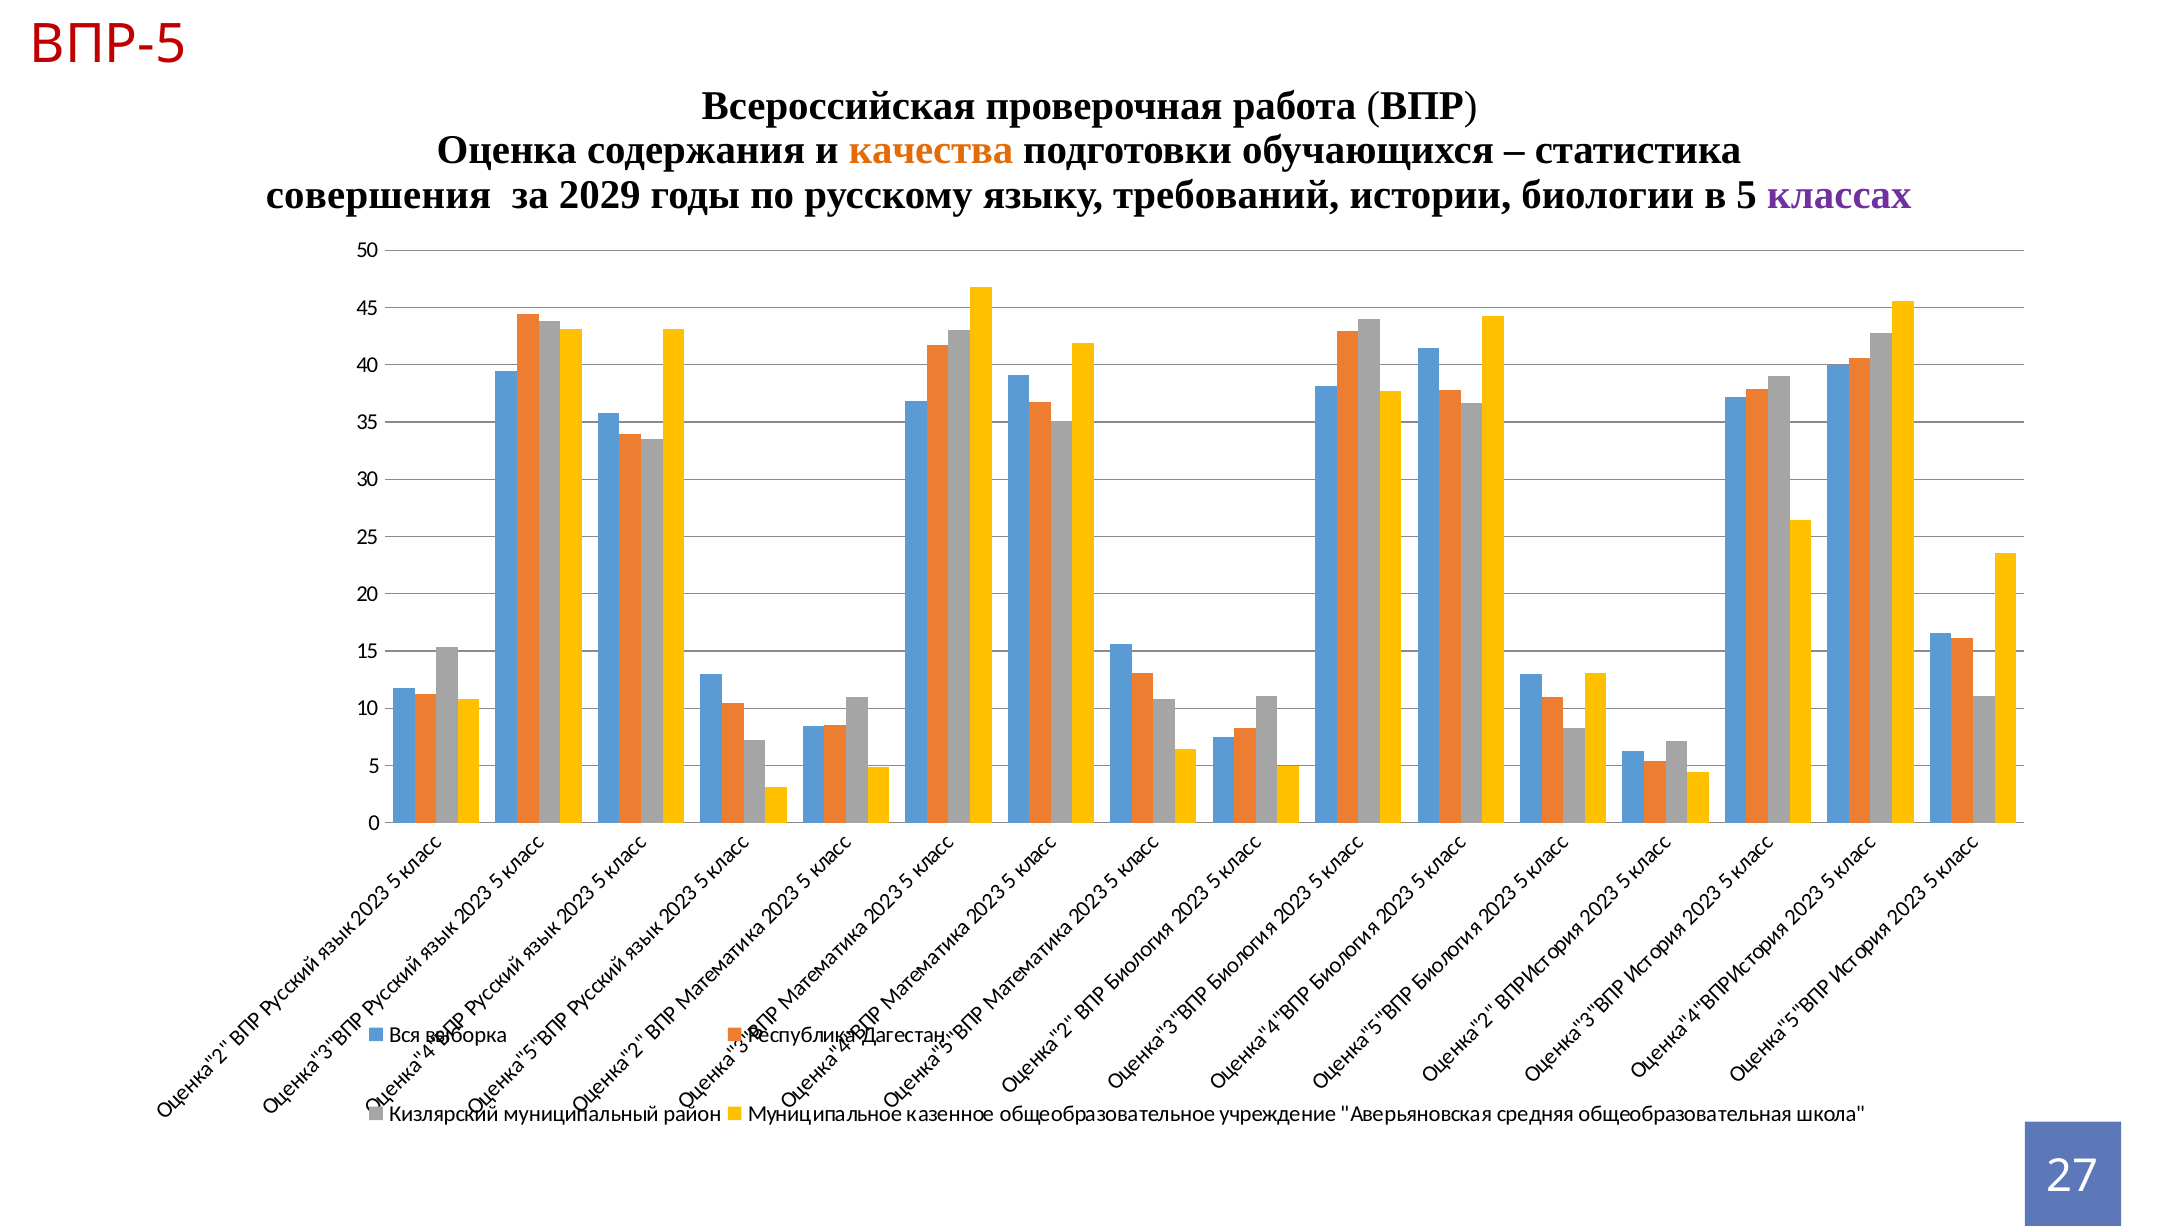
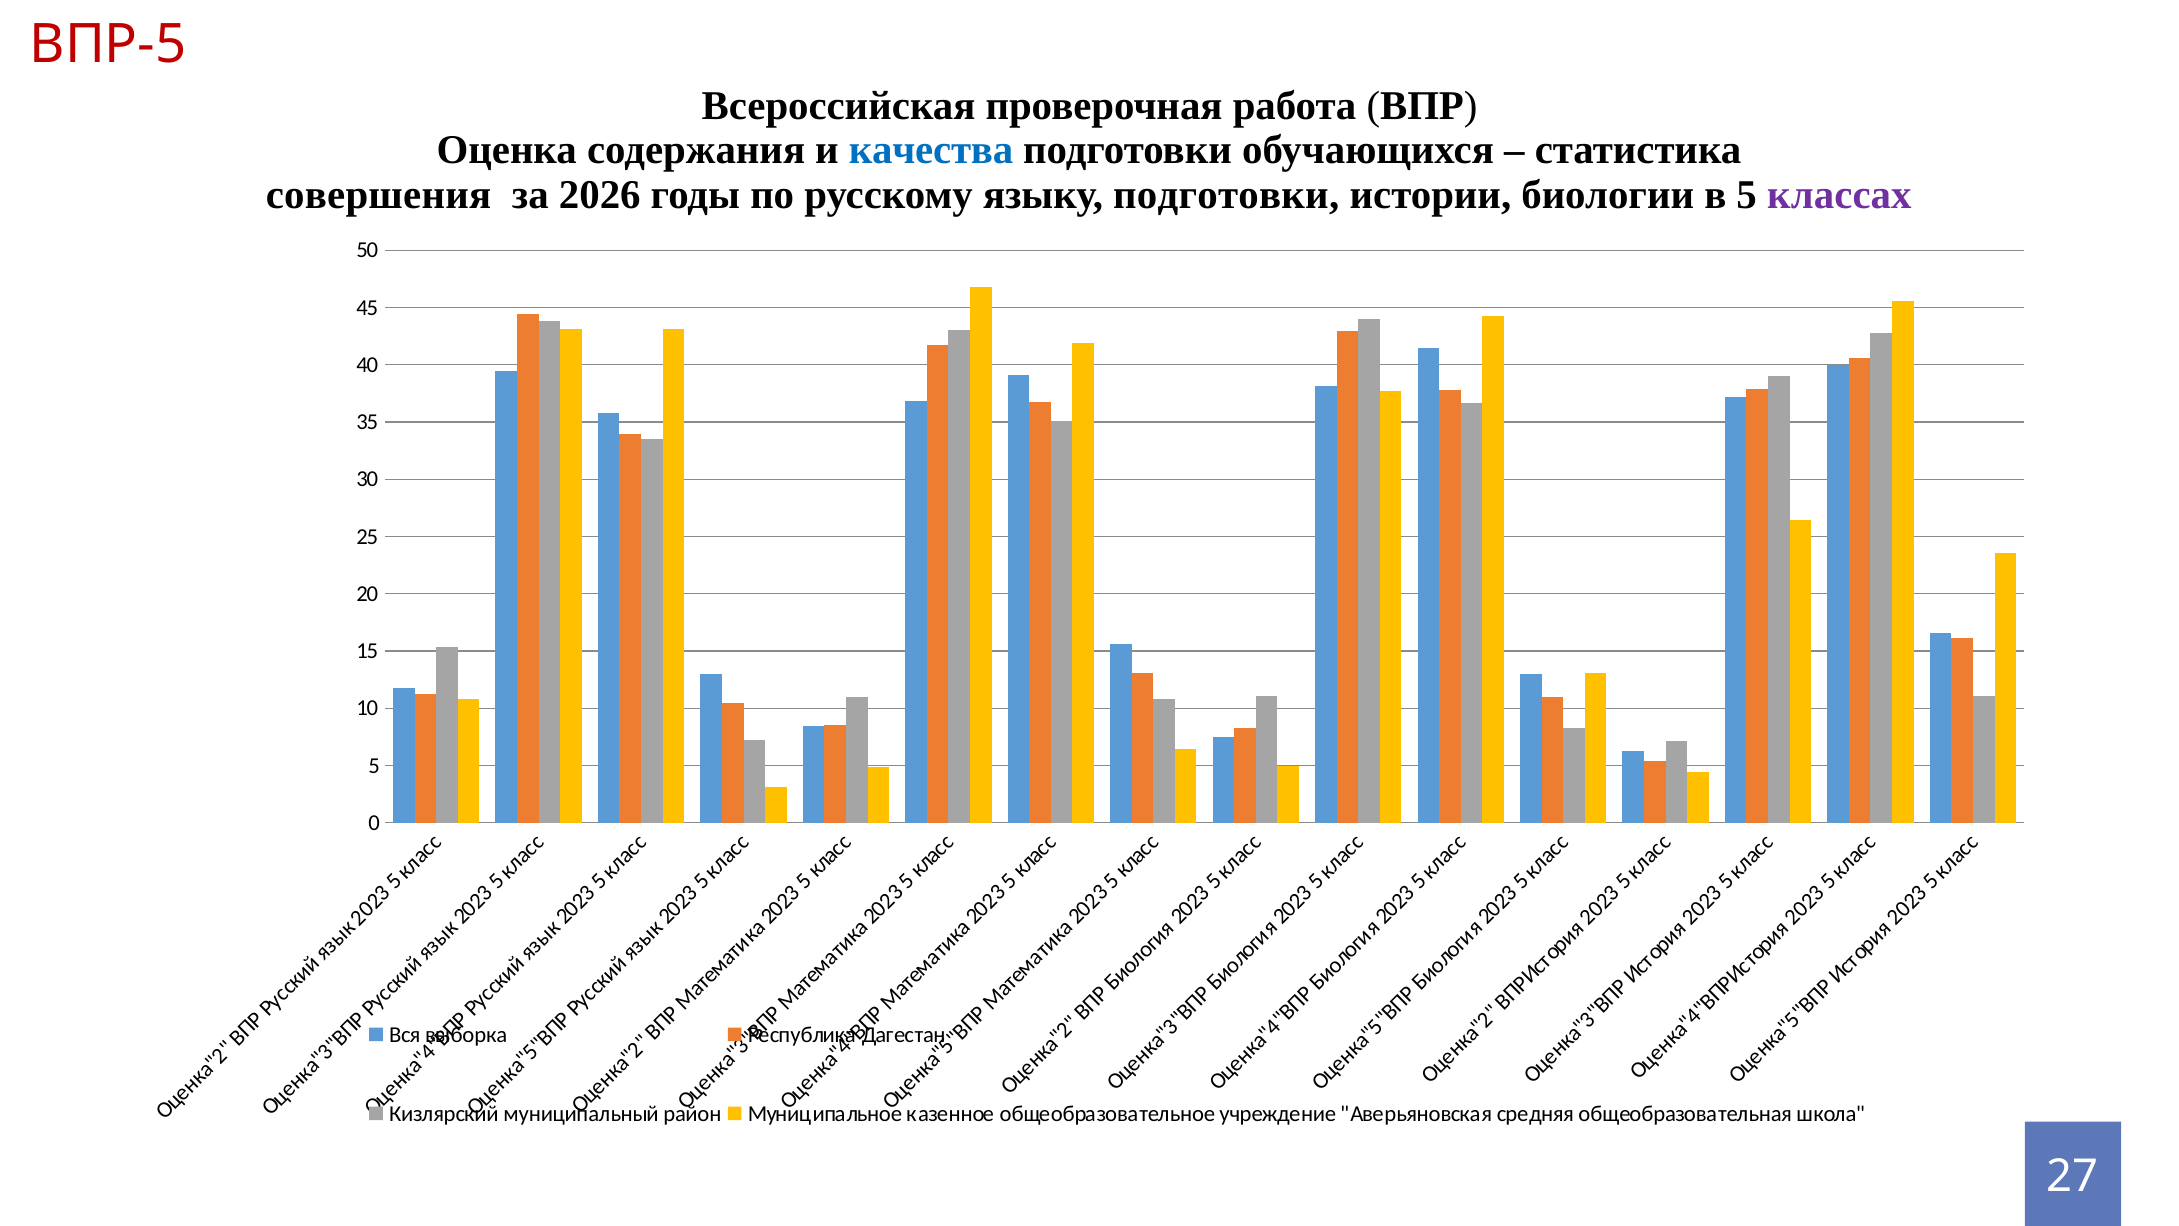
качества colour: orange -> blue (931, 150)
2029: 2029 -> 2026 (600, 195)
языку требований: требований -> подготовки (1226, 195)
